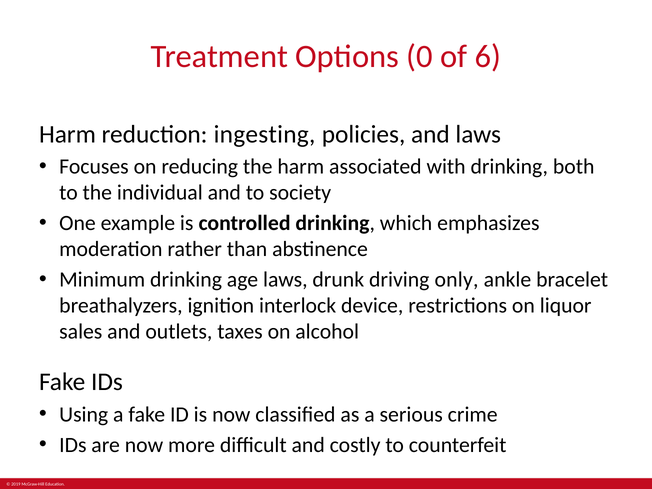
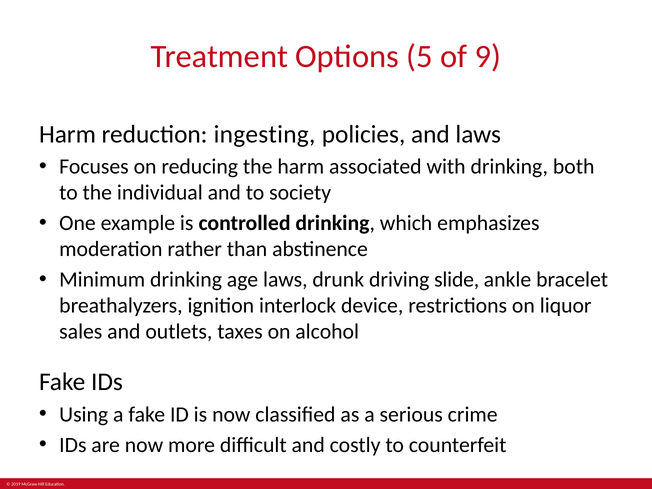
0: 0 -> 5 (420, 57)
6: 6 -> 9 (488, 57)
only: only -> slide (457, 280)
